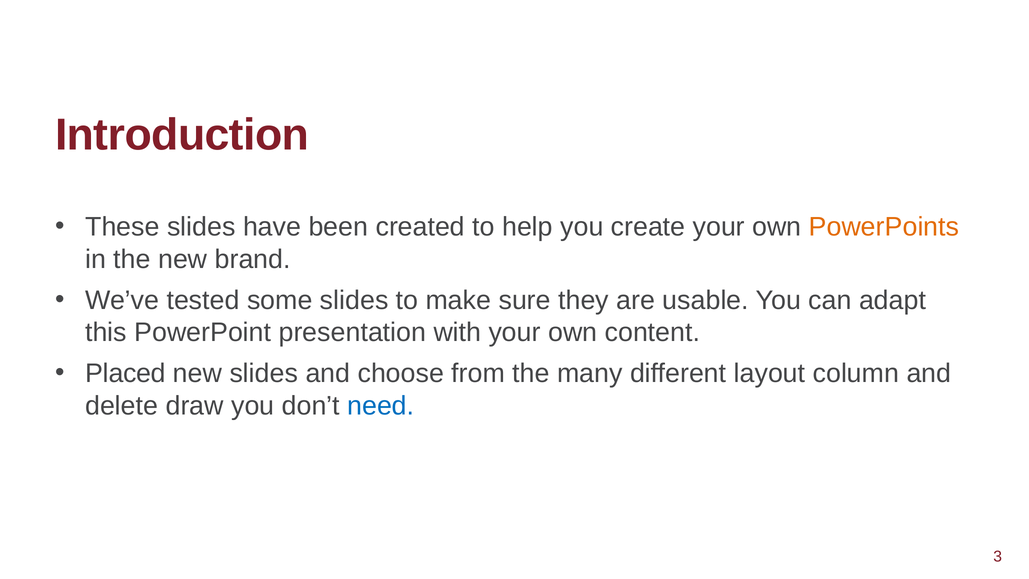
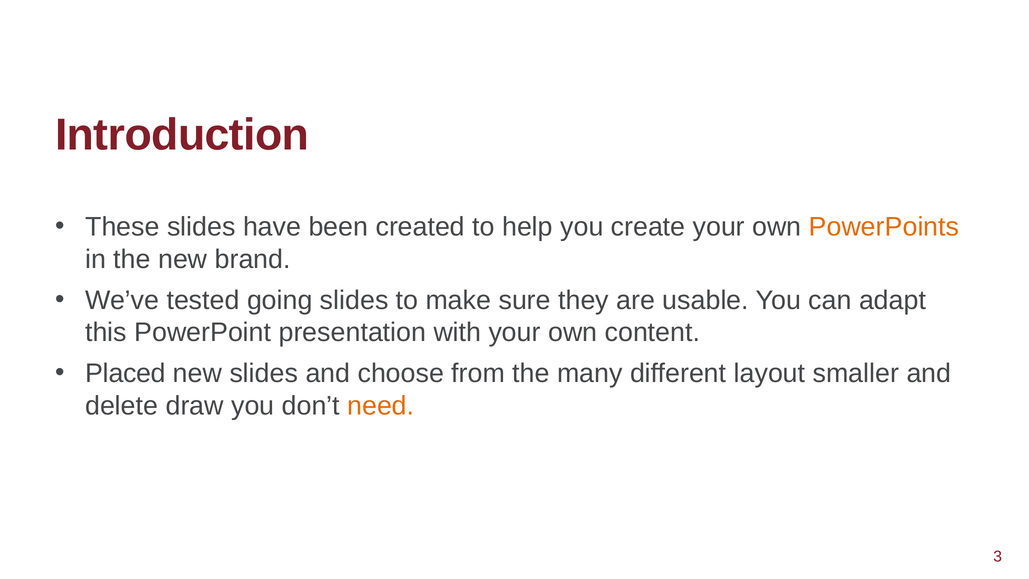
some: some -> going (280, 300)
column: column -> smaller (856, 373)
need colour: blue -> orange (381, 406)
